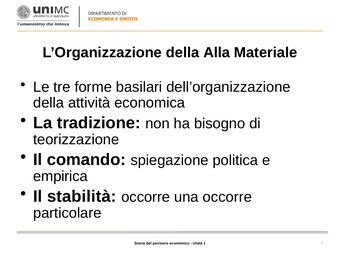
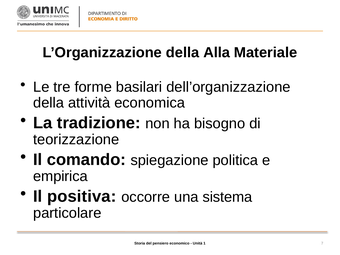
stabilità: stabilità -> positiva (82, 196)
una occorre: occorre -> sistema (227, 197)
